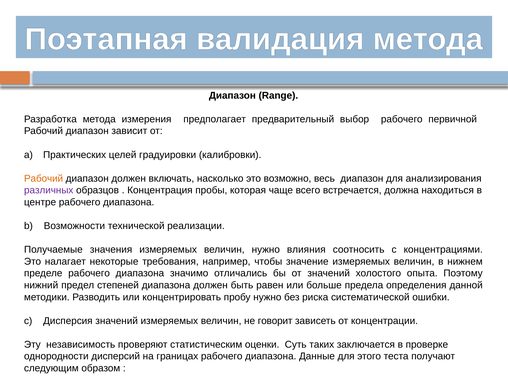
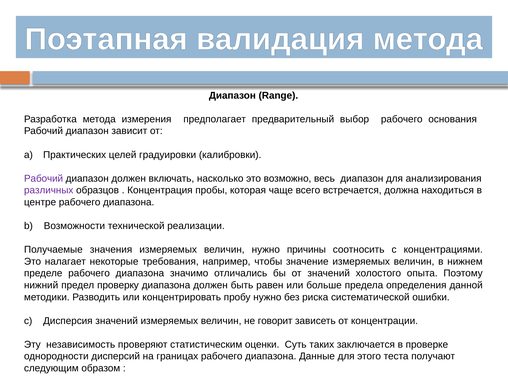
первичной: первичной -> основания (453, 119)
Рабочий colour: orange -> purple (44, 178)
влияния: влияния -> причины (306, 250)
степеней: степеней -> проверку (118, 285)
